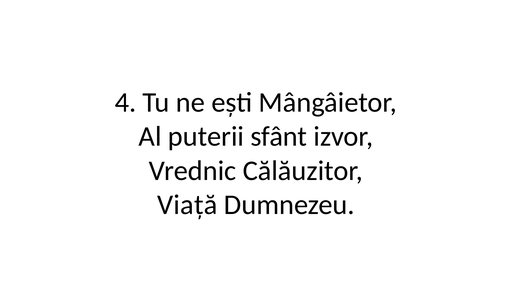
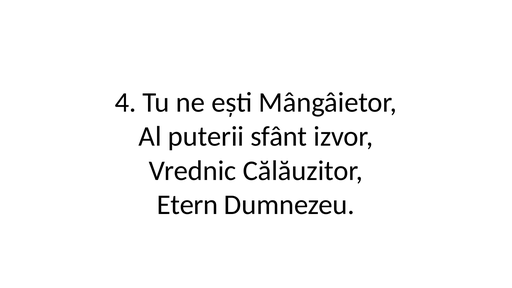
Viață: Viață -> Etern (188, 205)
